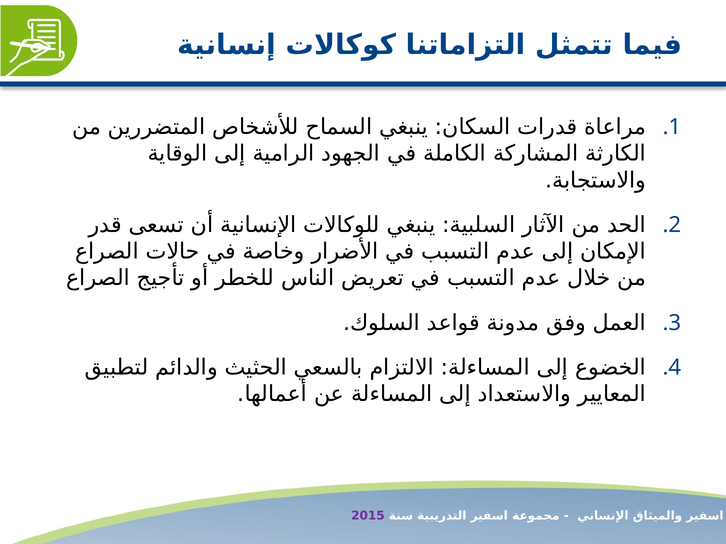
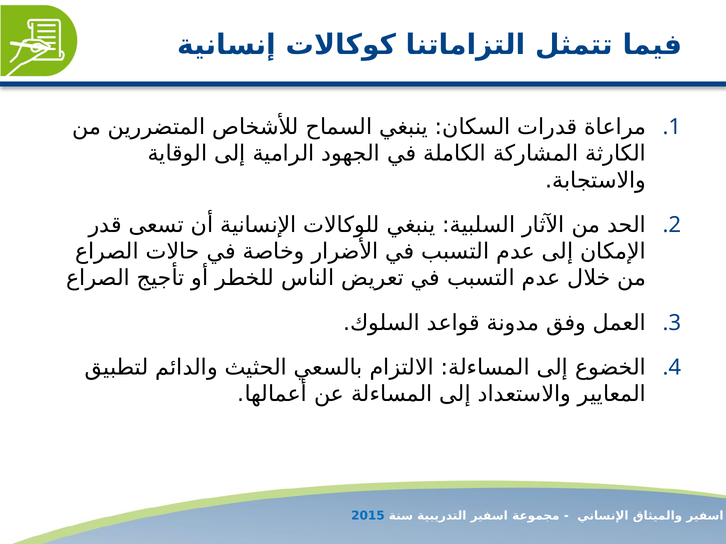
2015 colour: purple -> blue (368, 516)
